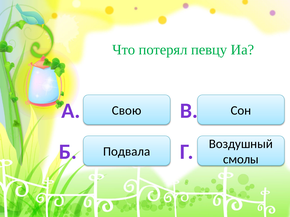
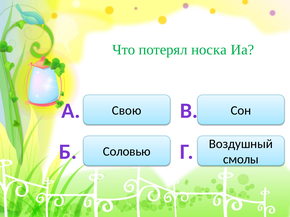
певцу: певцу -> носка (209, 50)
Подвала: Подвала -> Соловью (127, 152)
